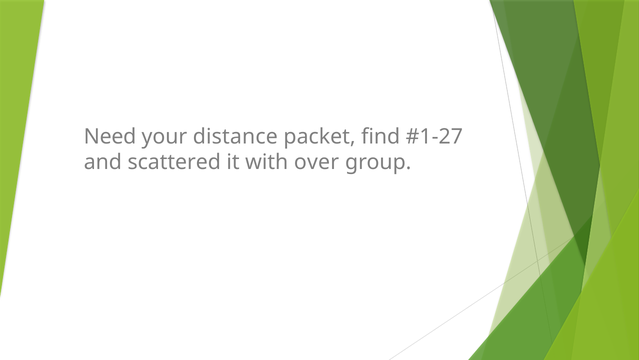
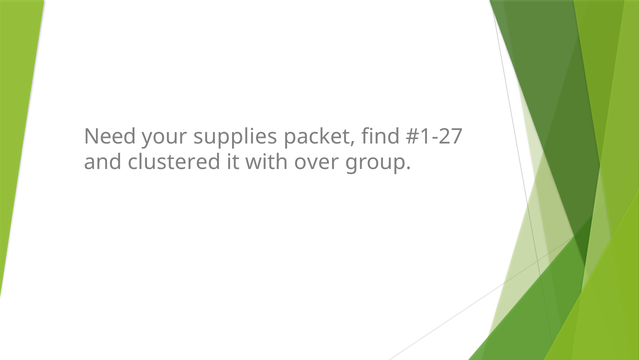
distance: distance -> supplies (235, 137)
scattered: scattered -> clustered (174, 162)
